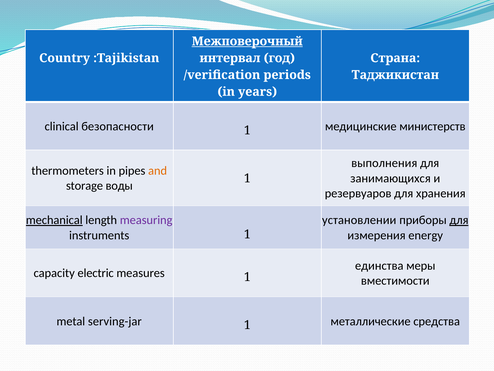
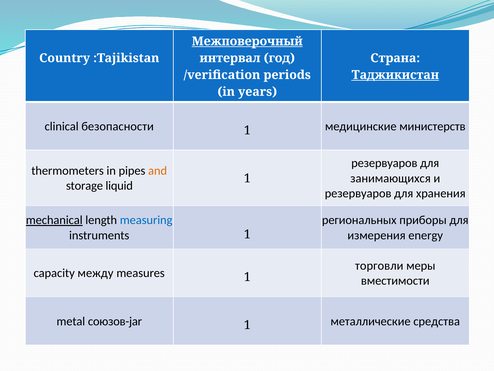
Таджикистан underline: none -> present (395, 75)
выполнения: выполнения -> резервуаров (384, 163)
воды: воды -> liquid (119, 186)
measuring colour: purple -> blue (146, 220)
установлении: установлении -> региональных (359, 220)
для underline: present -> none (459, 220)
единства: единства -> торговли (379, 265)
electric: electric -> между (96, 273)
serving-jar: serving-jar -> союзов-jar (115, 321)
